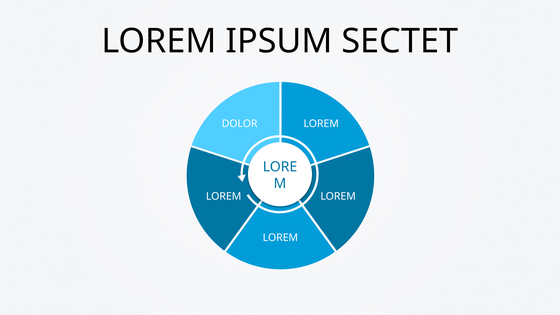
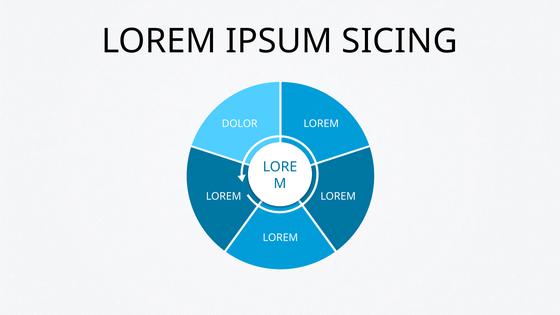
SECTET: SECTET -> SICING (400, 41)
